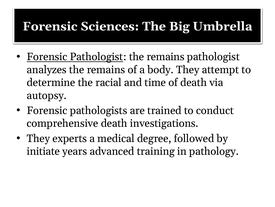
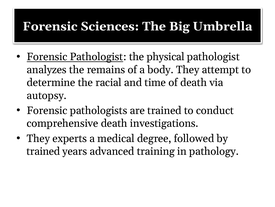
Pathologist the remains: remains -> physical (166, 57)
initiate: initiate -> trained (43, 151)
